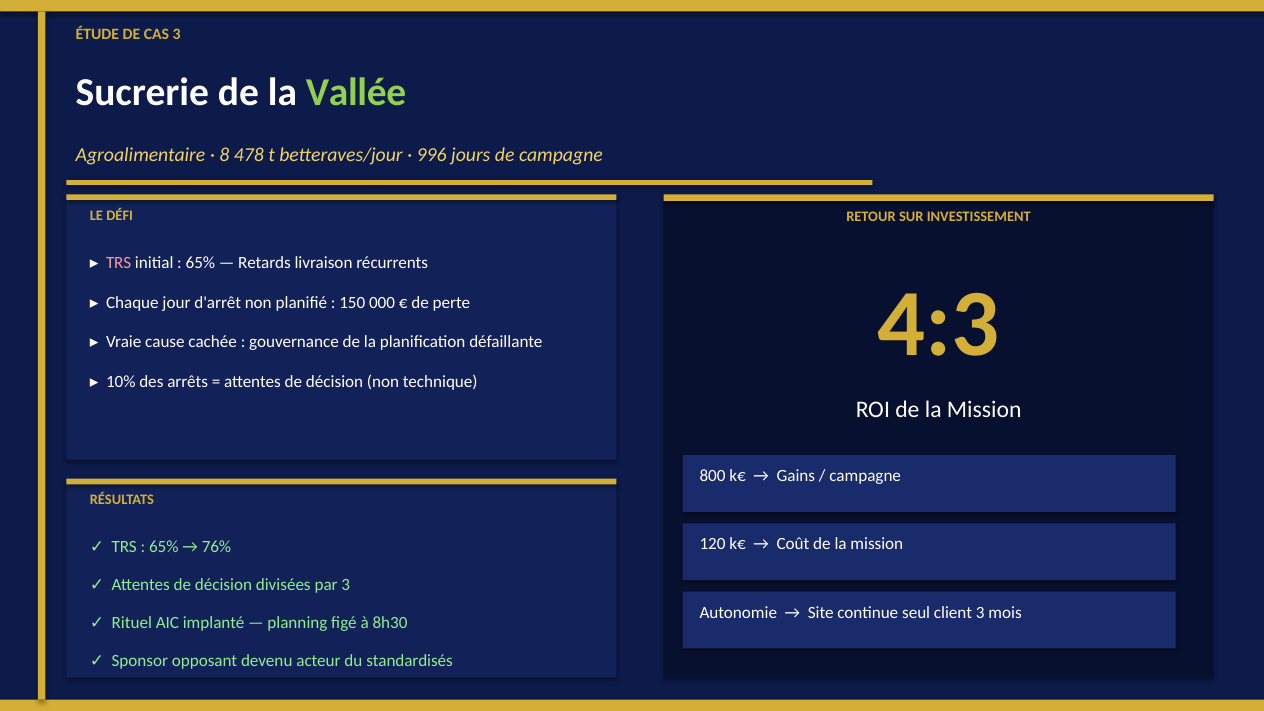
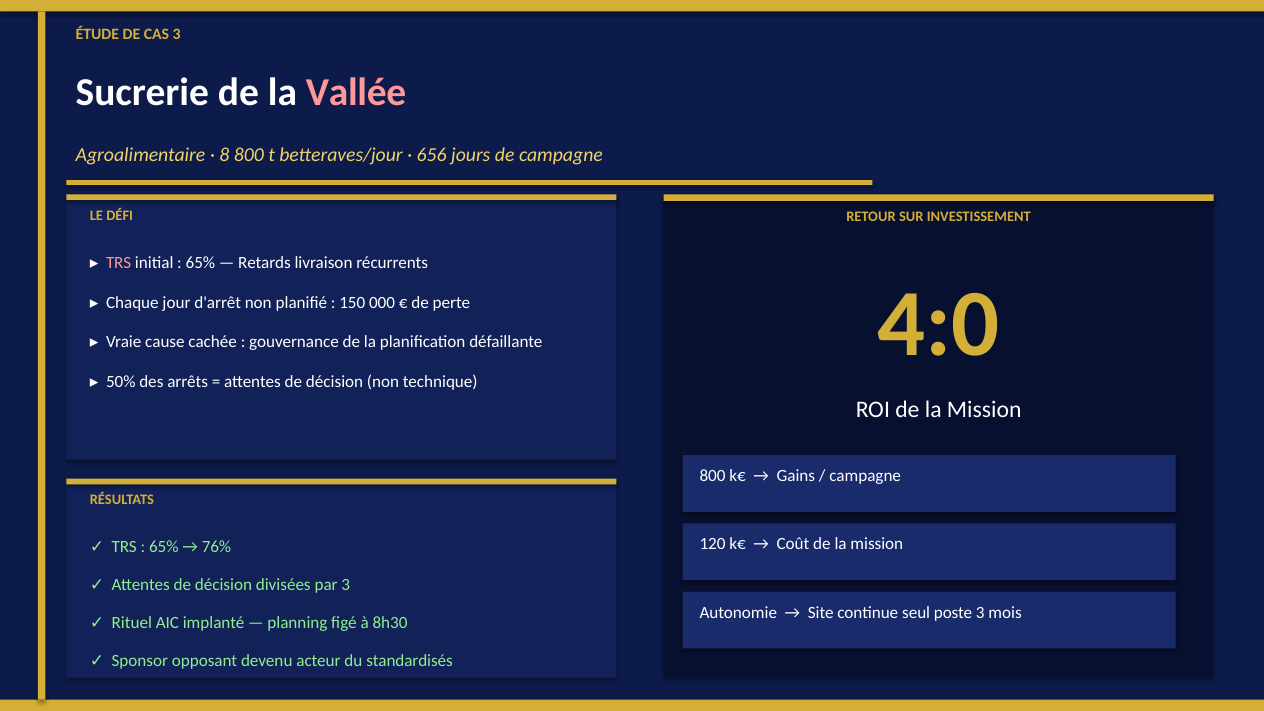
Vallée colour: light green -> pink (356, 93)
8 478: 478 -> 800 (249, 155)
996: 996 -> 656 (432, 155)
4:3: 4:3 -> 4:0 (939, 324)
10%: 10% -> 50% (121, 382)
client: client -> poste (953, 613)
